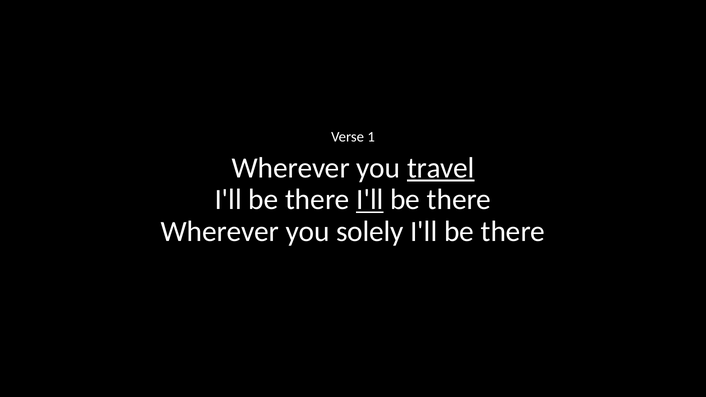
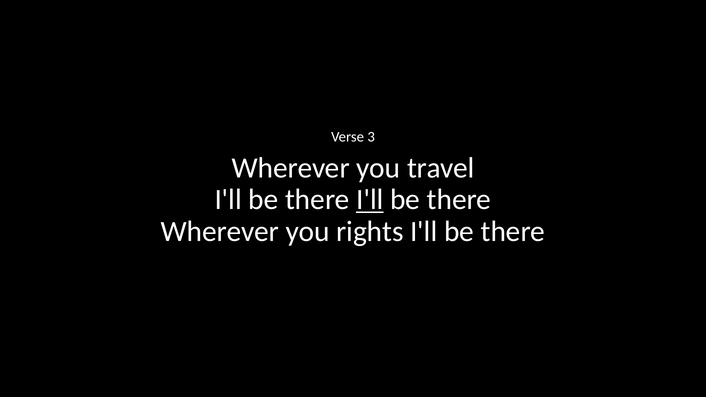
1: 1 -> 3 (371, 137)
travel underline: present -> none (441, 168)
solely: solely -> rights (370, 231)
